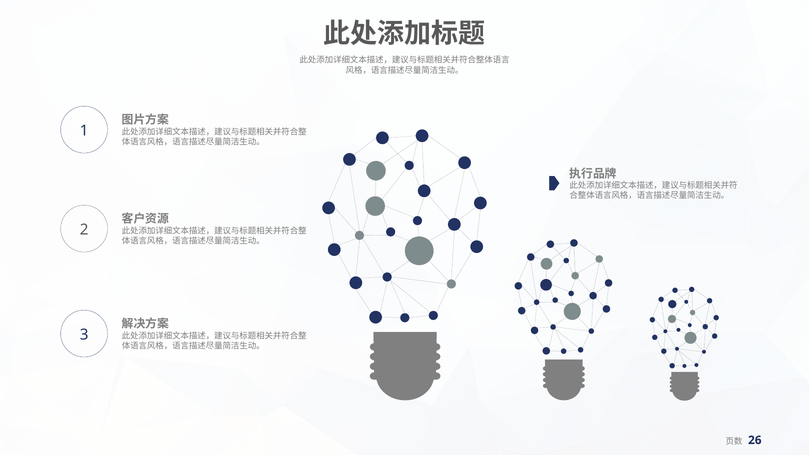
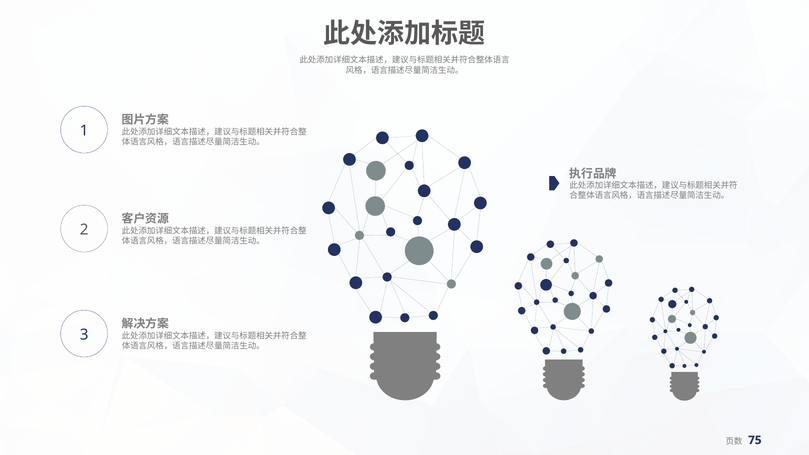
26: 26 -> 75 (755, 440)
